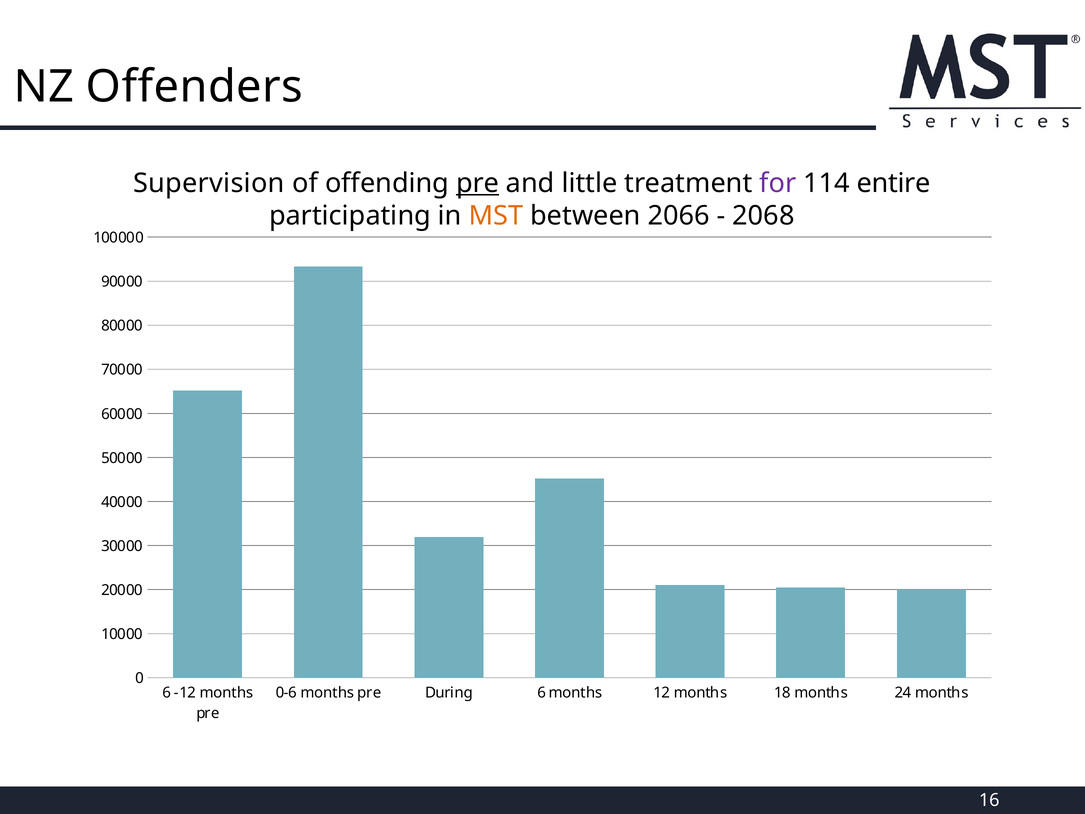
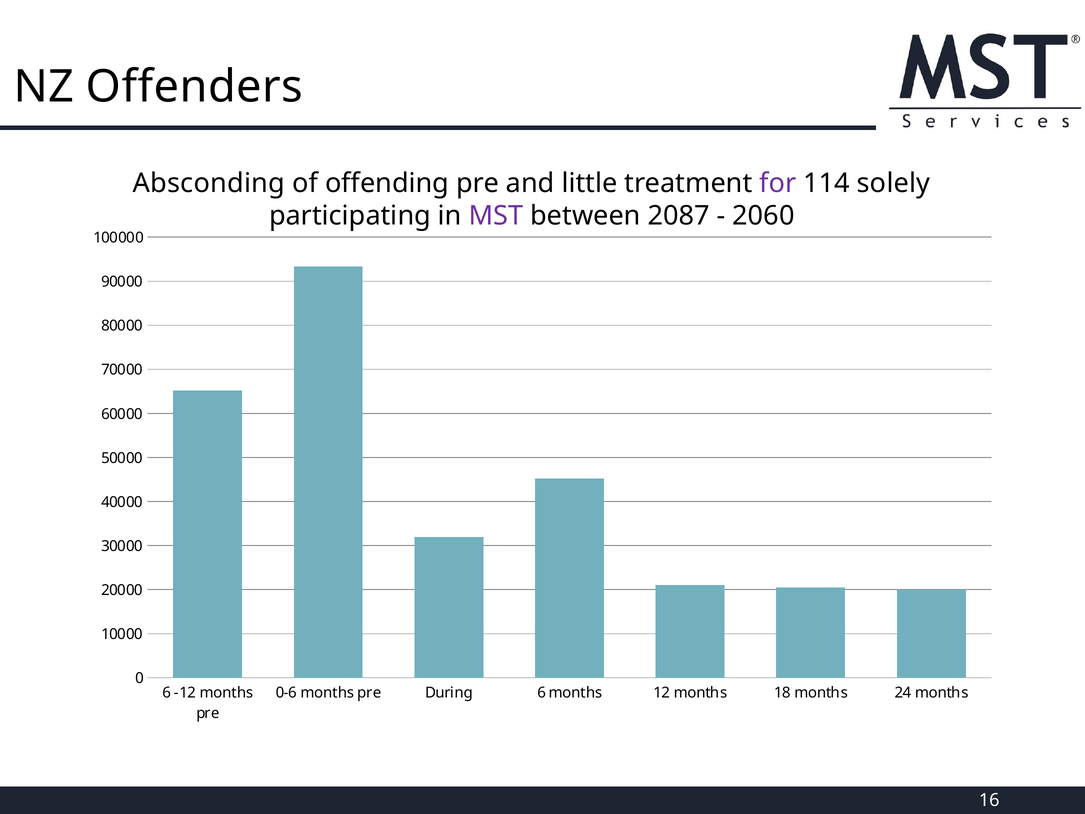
Supervision: Supervision -> Absconding (209, 183)
pre underline: present -> none (478, 183)
entire: entire -> solely (893, 183)
MST colour: orange -> purple (496, 216)
2066: 2066 -> 2087 (679, 216)
2068: 2068 -> 2060 (763, 216)
